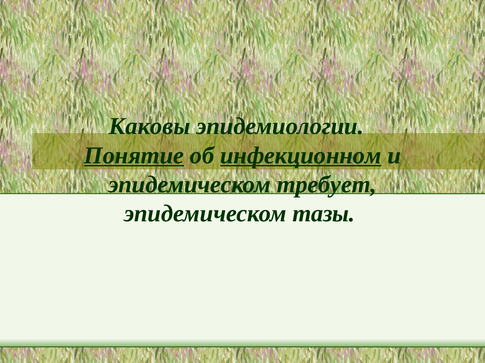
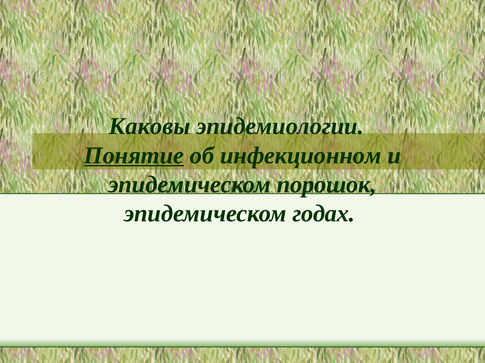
инфекционном underline: present -> none (301, 156)
требует: требует -> порошок (327, 185)
тазы: тазы -> годах (324, 214)
